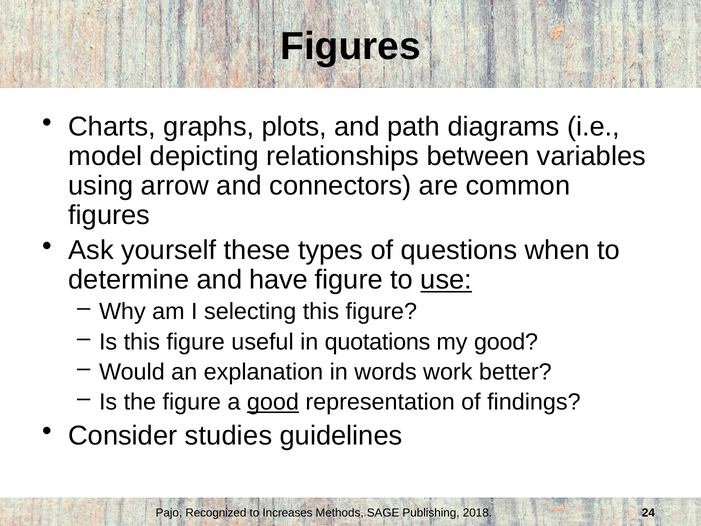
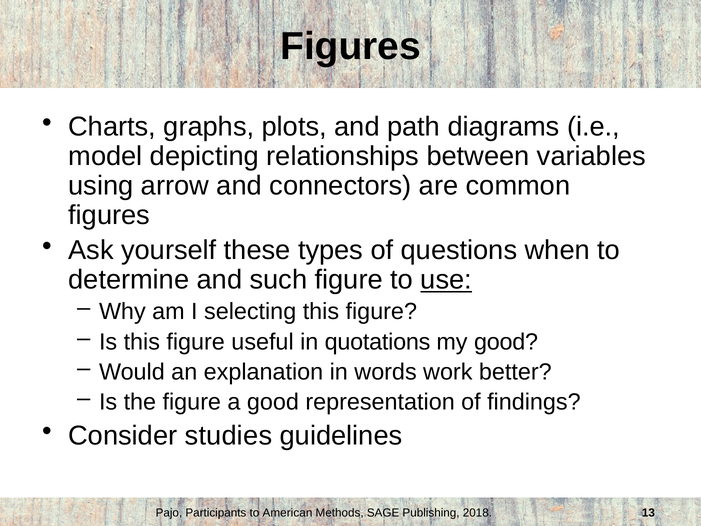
have: have -> such (279, 280)
good underline: present -> none (273, 402)
Recognized: Recognized -> Participants (216, 513)
Increases: Increases -> American (287, 513)
24: 24 -> 13 (648, 513)
